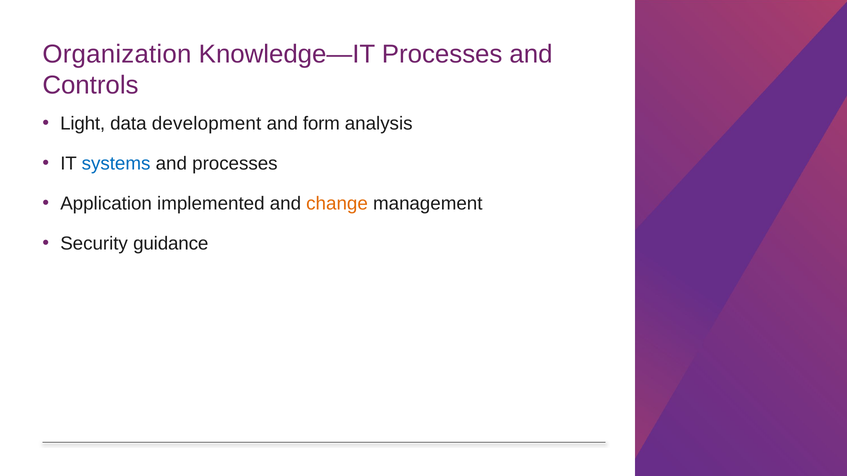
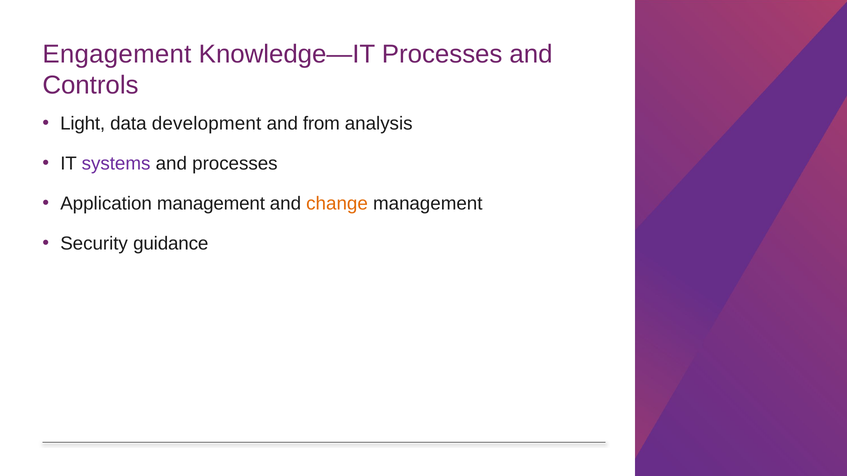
Organization: Organization -> Engagement (117, 54)
form: form -> from (321, 124)
systems colour: blue -> purple (116, 164)
Application implemented: implemented -> management (211, 204)
